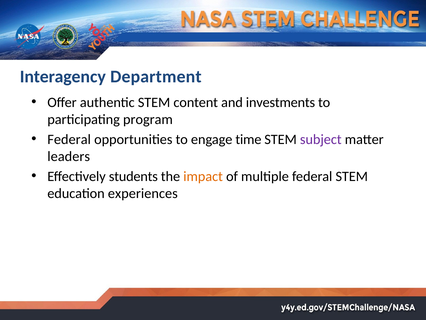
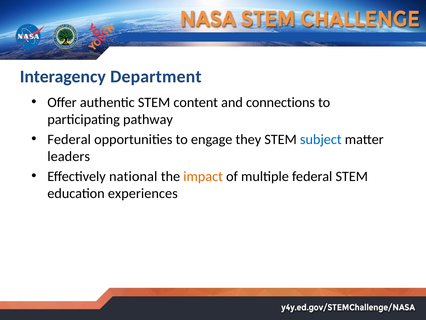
investments: investments -> connections (280, 102)
program: program -> pathway (148, 119)
time: time -> they (248, 139)
subject colour: purple -> blue (321, 139)
students: students -> national (133, 176)
